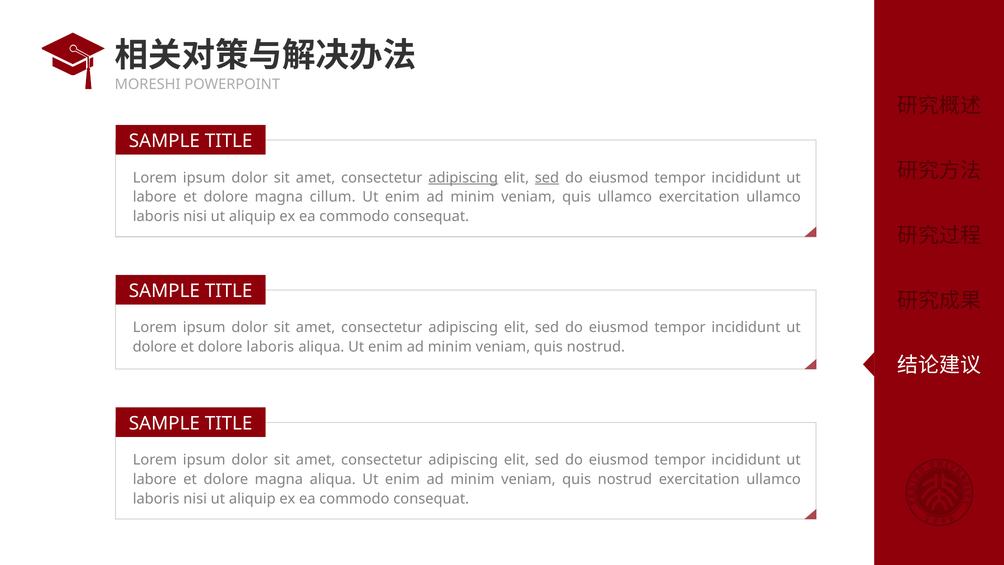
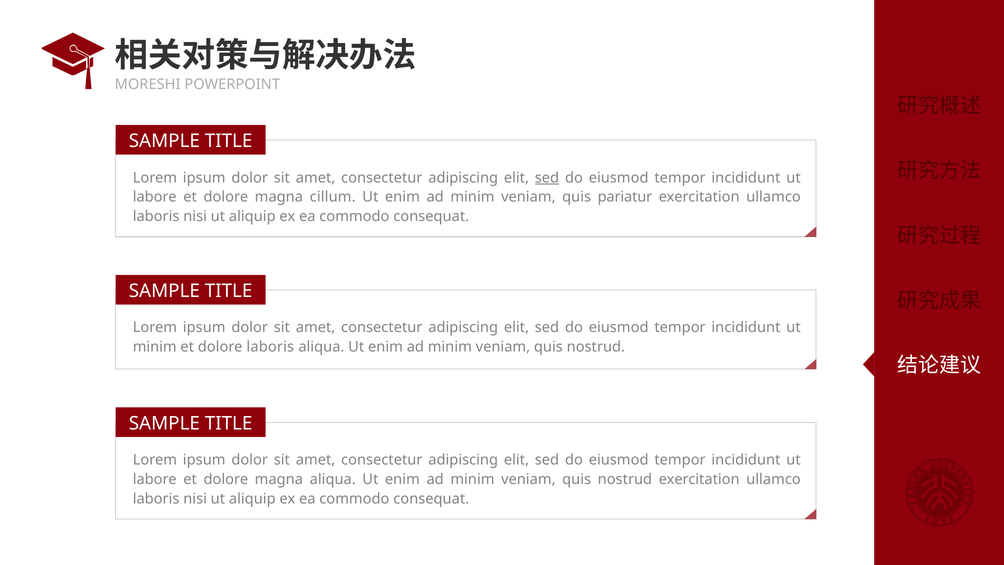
adipiscing underline: present -> none (463, 178)
quis ullamco: ullamco -> pariatur (625, 197)
dolore: dolore -> minim (155, 347)
